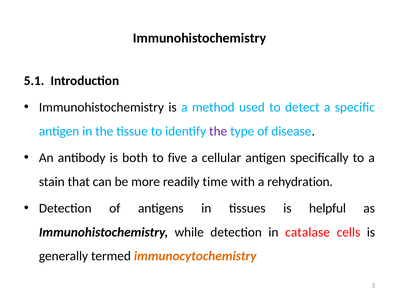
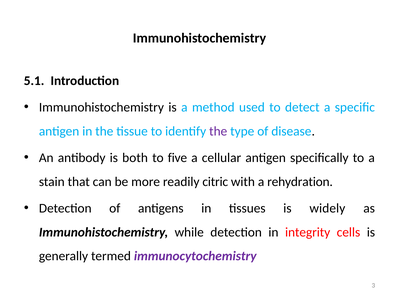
time: time -> citric (215, 182)
helpful: helpful -> widely (327, 208)
catalase: catalase -> integrity (308, 232)
immunocytochemistry colour: orange -> purple (195, 256)
